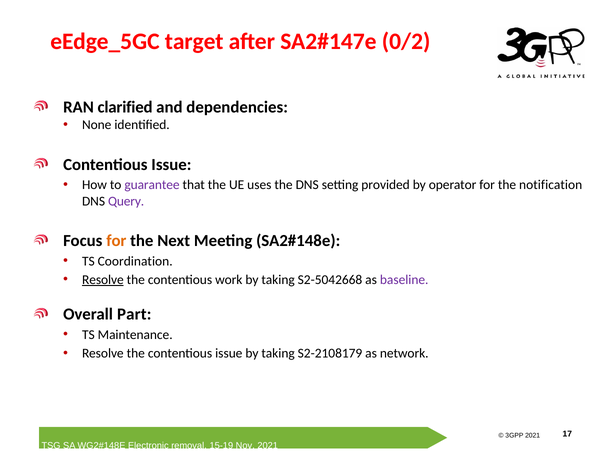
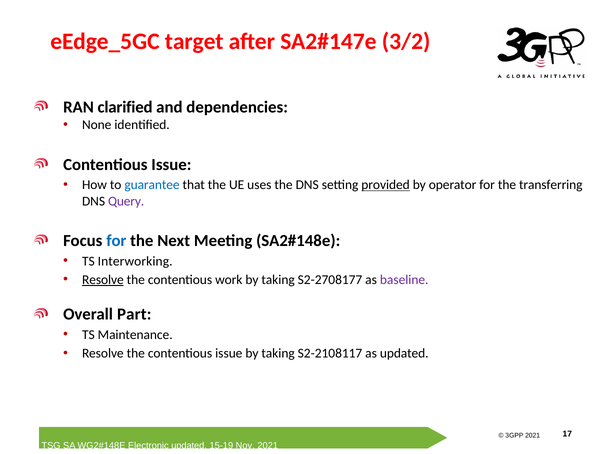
0/2: 0/2 -> 3/2 (406, 41)
guarantee colour: purple -> blue (152, 185)
provided underline: none -> present (386, 185)
notification: notification -> transferring (551, 185)
for colour: orange -> blue (116, 241)
Coordination: Coordination -> Interworking (135, 261)
S2-5042668: S2-5042668 -> S2-2708177 (330, 280)
S2-2108179: S2-2108179 -> S2-2108117 (330, 353)
as network: network -> updated (404, 353)
removal: removal -> updated (189, 445)
